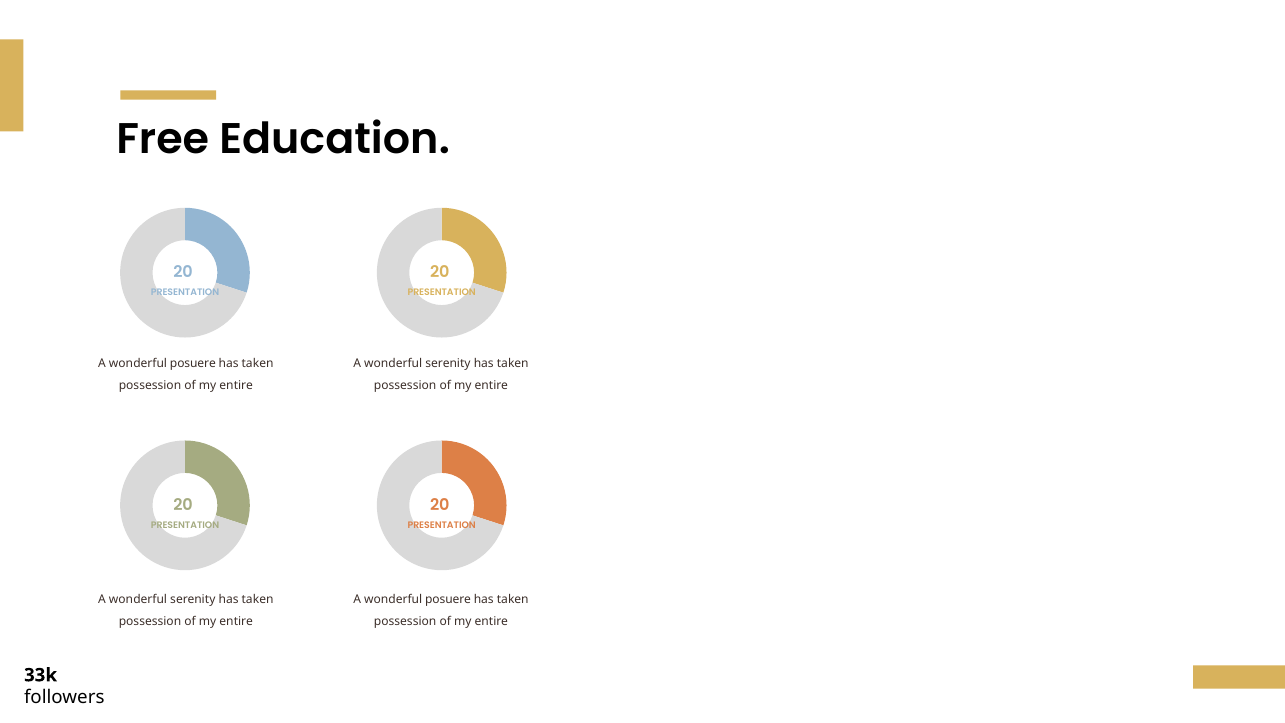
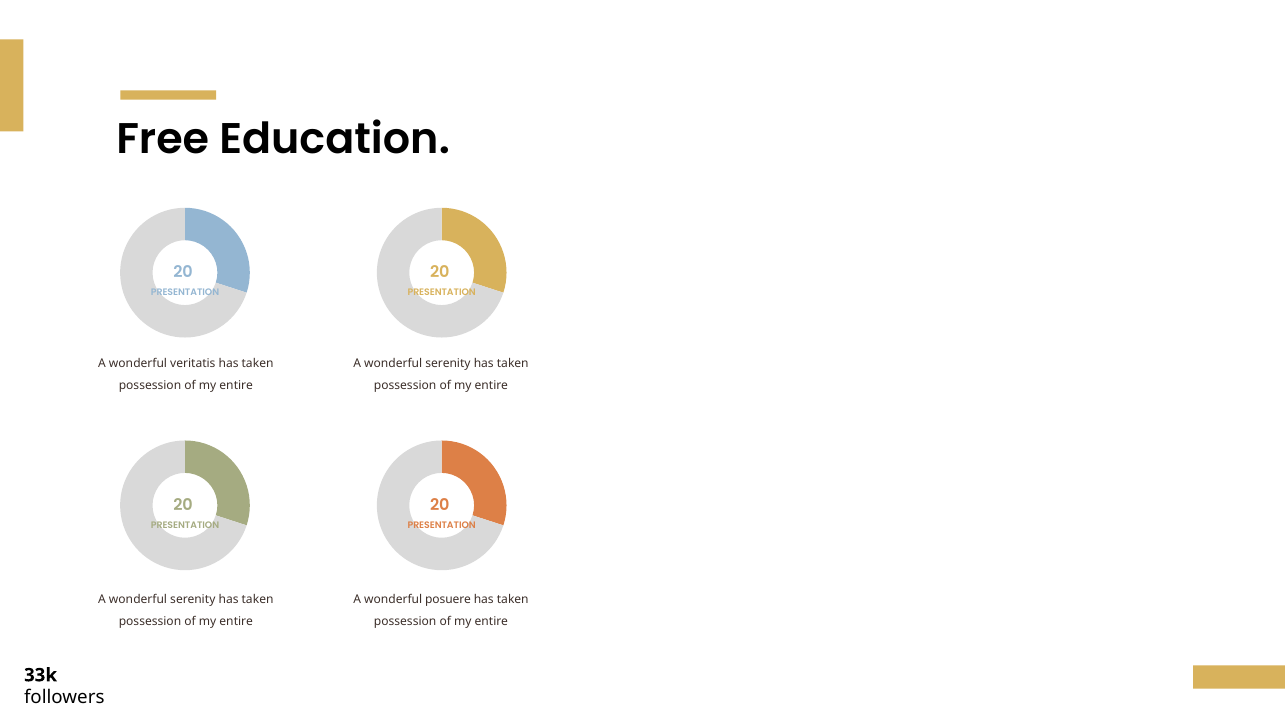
posuere: posuere -> veritatis (193, 364)
